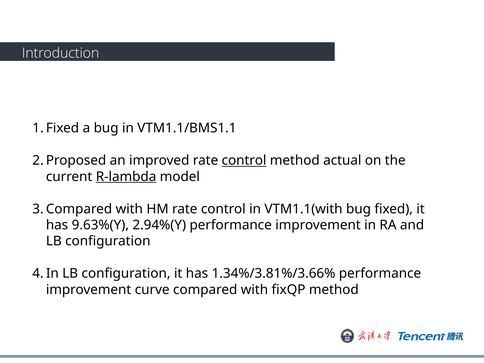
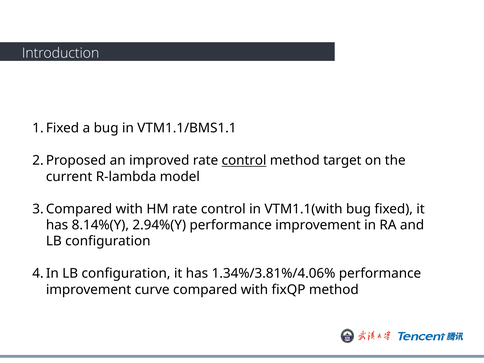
actual: actual -> target (342, 160)
R-lambda underline: present -> none (126, 177)
9.63%(Y: 9.63%(Y -> 8.14%(Y (100, 225)
1.34%/3.81%/3.66%: 1.34%/3.81%/3.66% -> 1.34%/3.81%/4.06% (274, 273)
